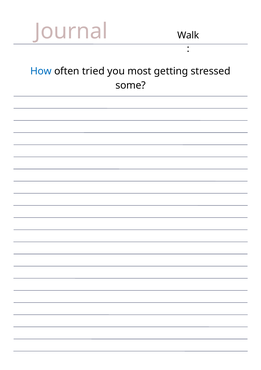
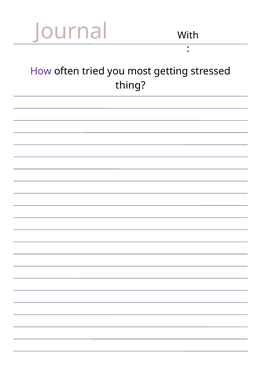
Walk: Walk -> With (188, 35)
How colour: blue -> purple (41, 71)
some: some -> thing (130, 85)
